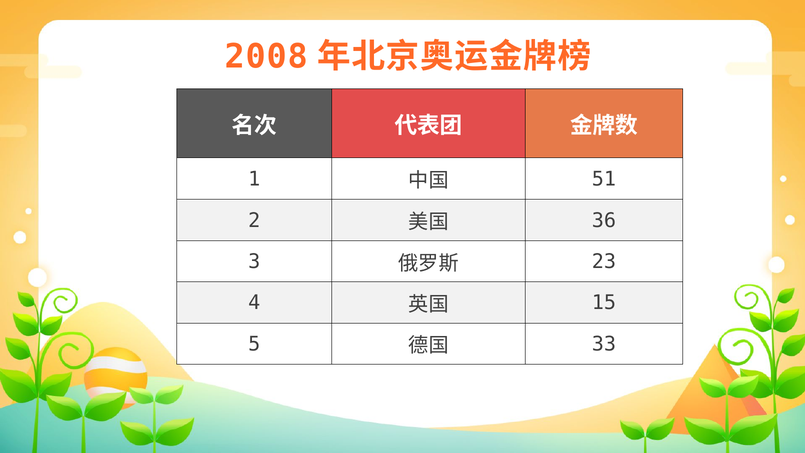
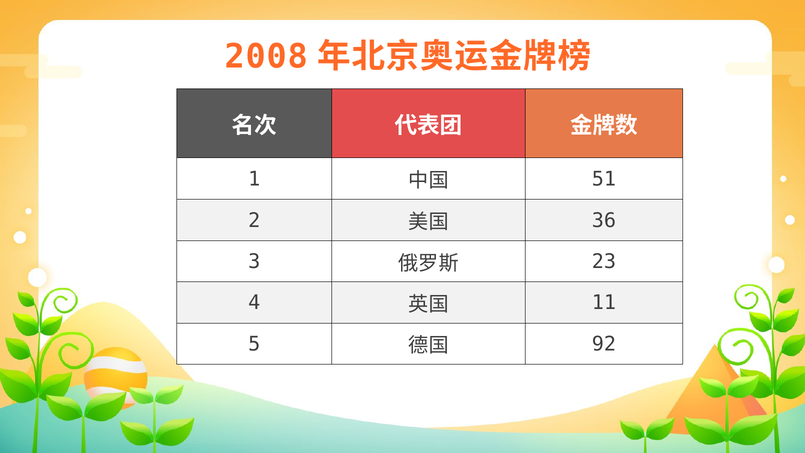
15: 15 -> 11 (604, 303)
33: 33 -> 92 (604, 344)
